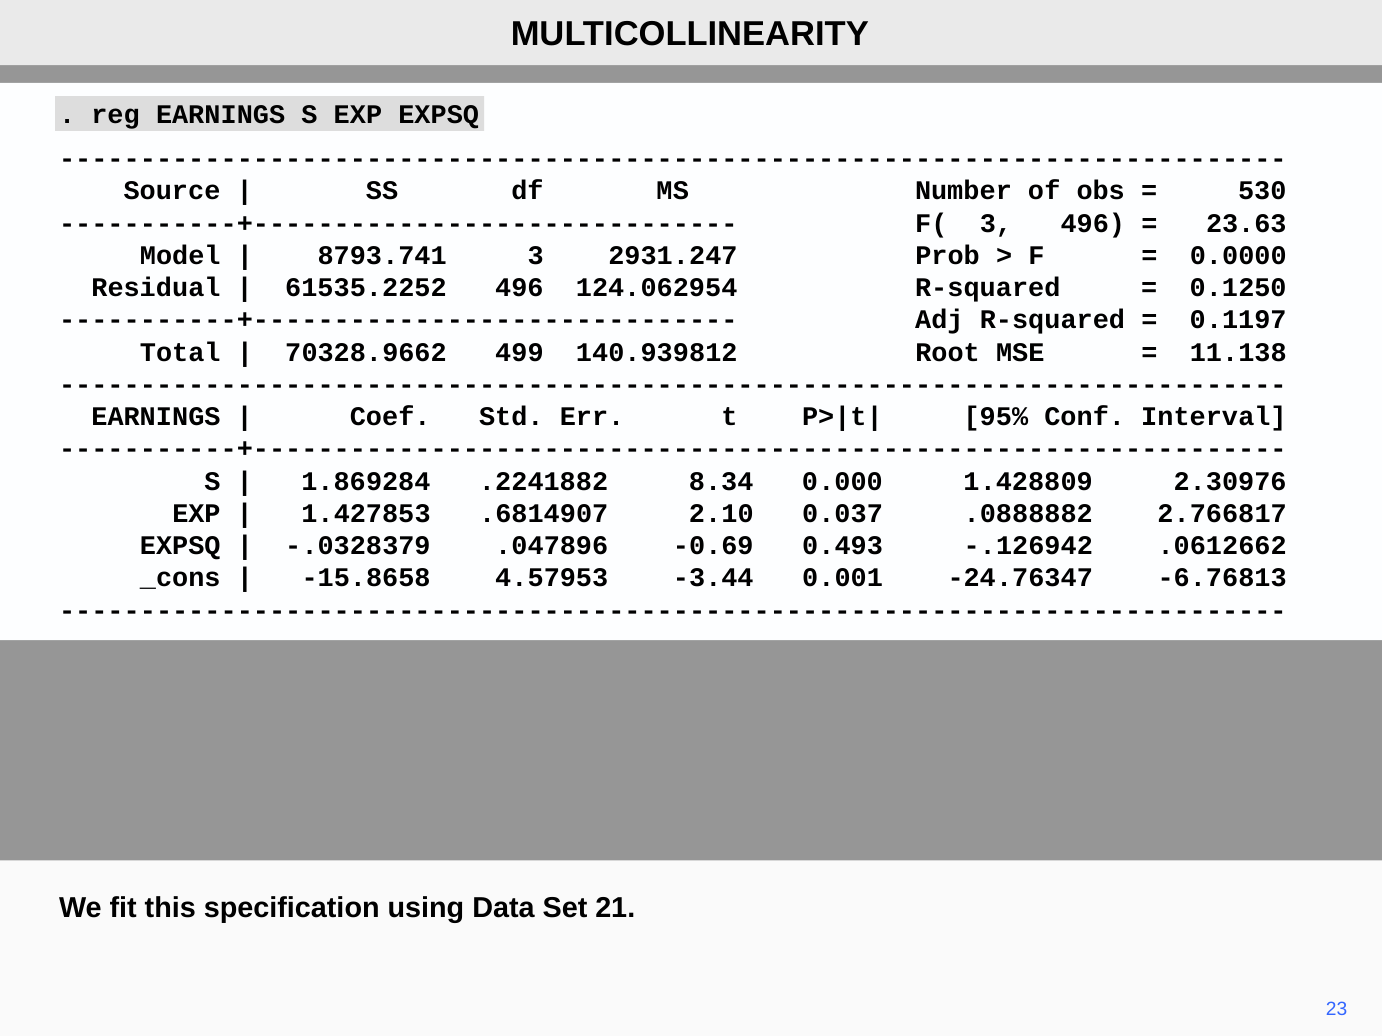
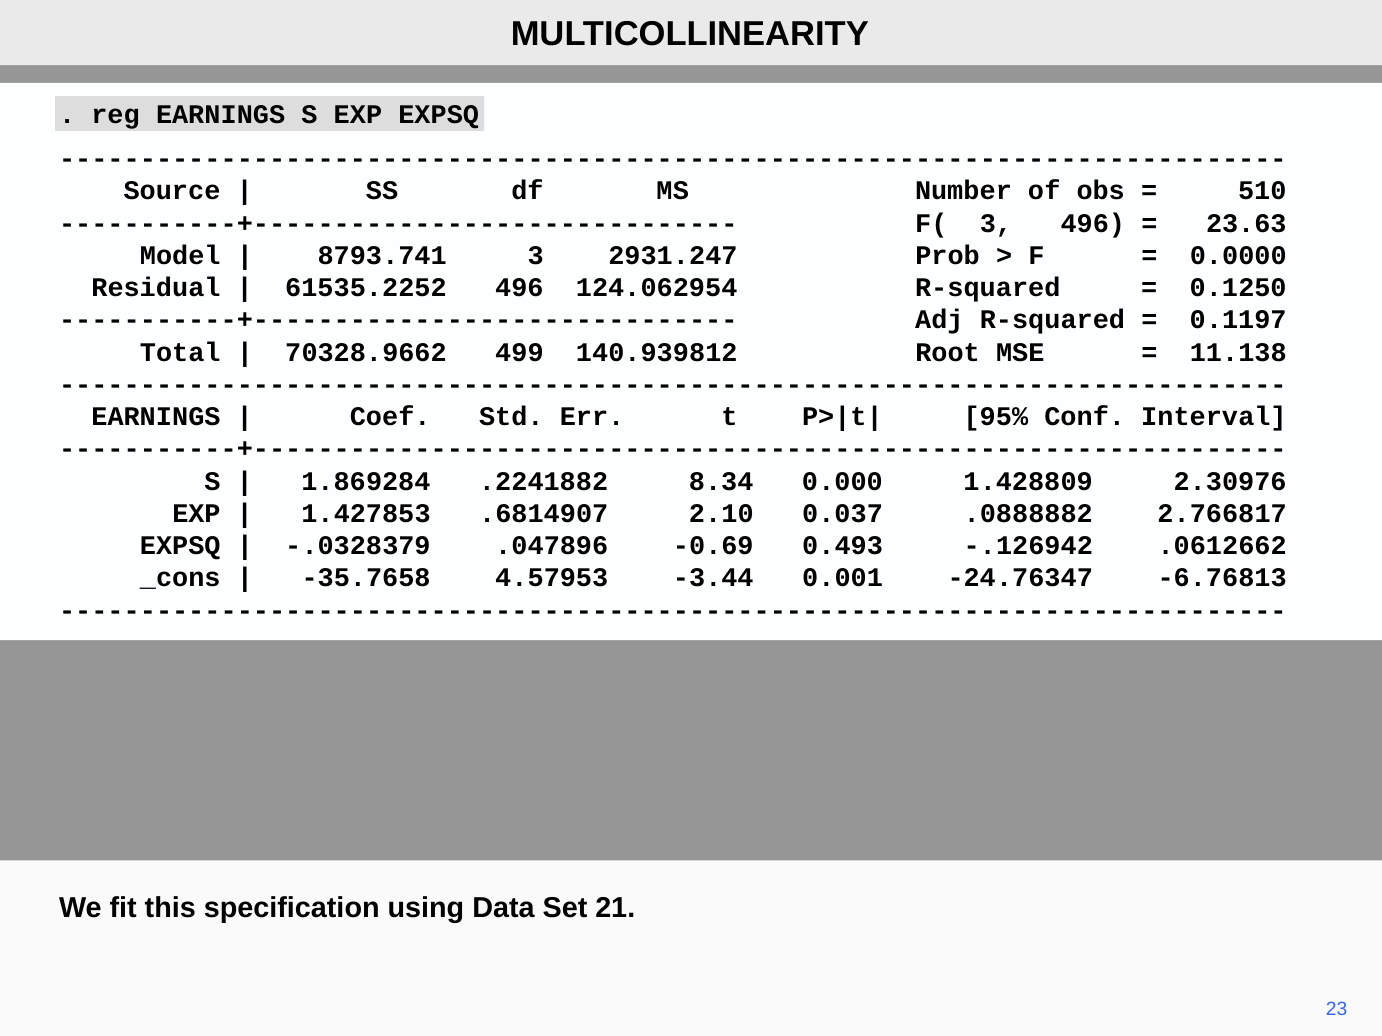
530: 530 -> 510 (1262, 191)
-15.8658: -15.8658 -> -35.7658 (366, 578)
